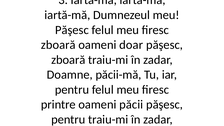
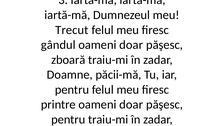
Păşesc: Păşesc -> Trecut (72, 30)
zboară: zboară -> gândul (58, 45)
printre oameni păcii: păcii -> doar (131, 105)
